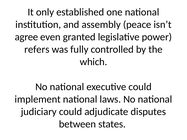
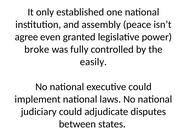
refers: refers -> broke (37, 50)
which: which -> easily (93, 62)
